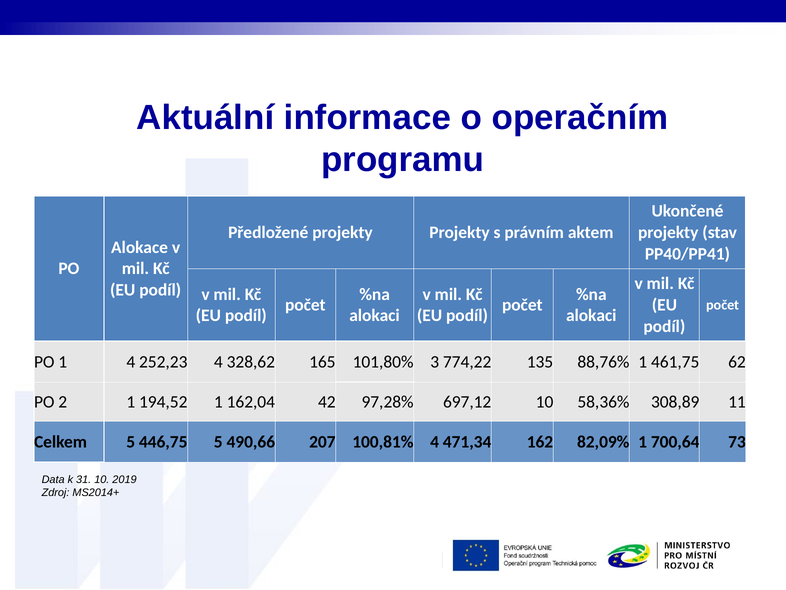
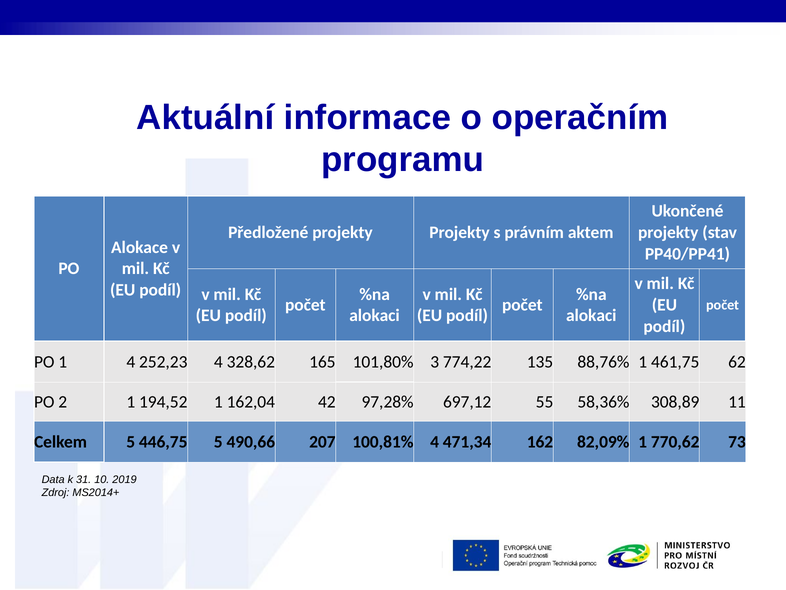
697,12 10: 10 -> 55 (545, 402)
700,64: 700,64 -> 770,62 (675, 442)
